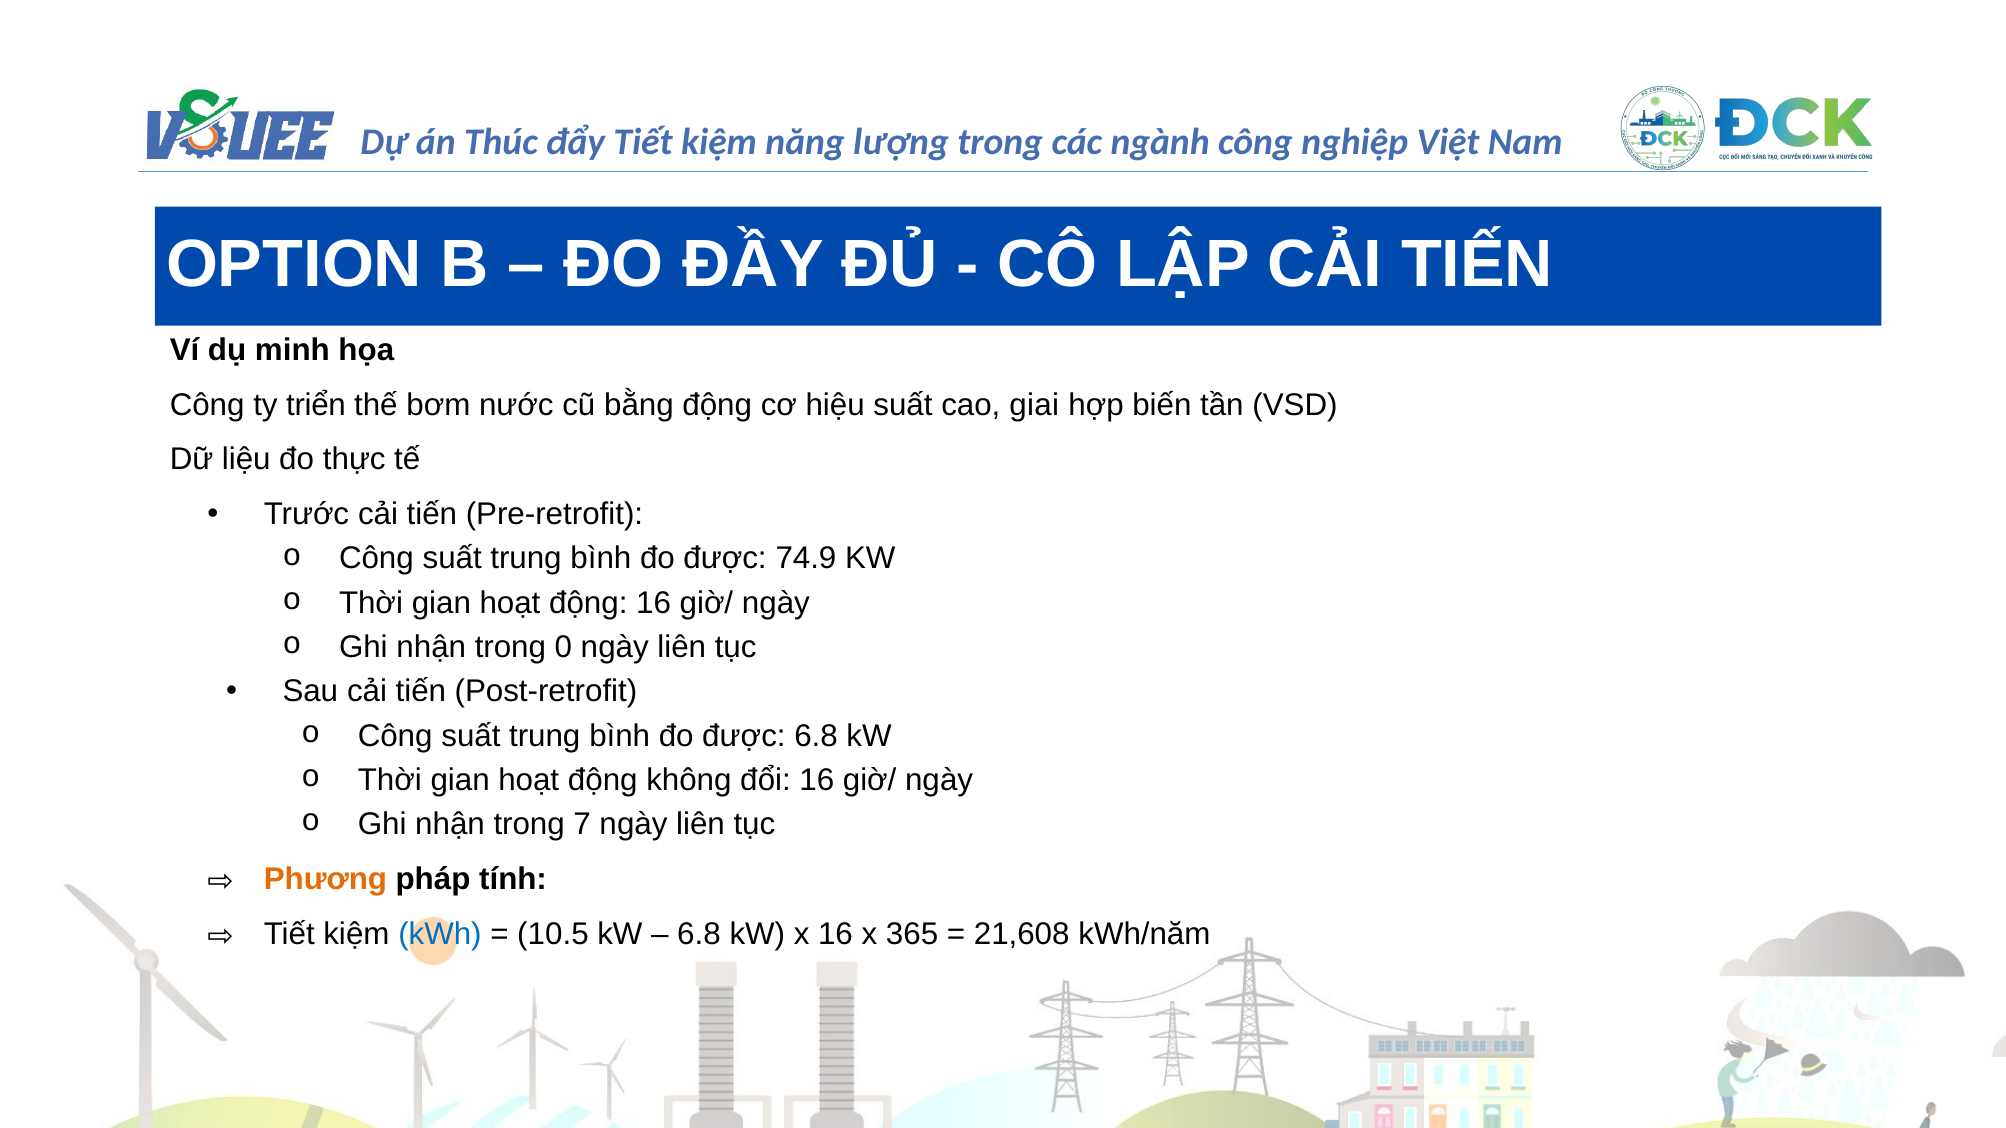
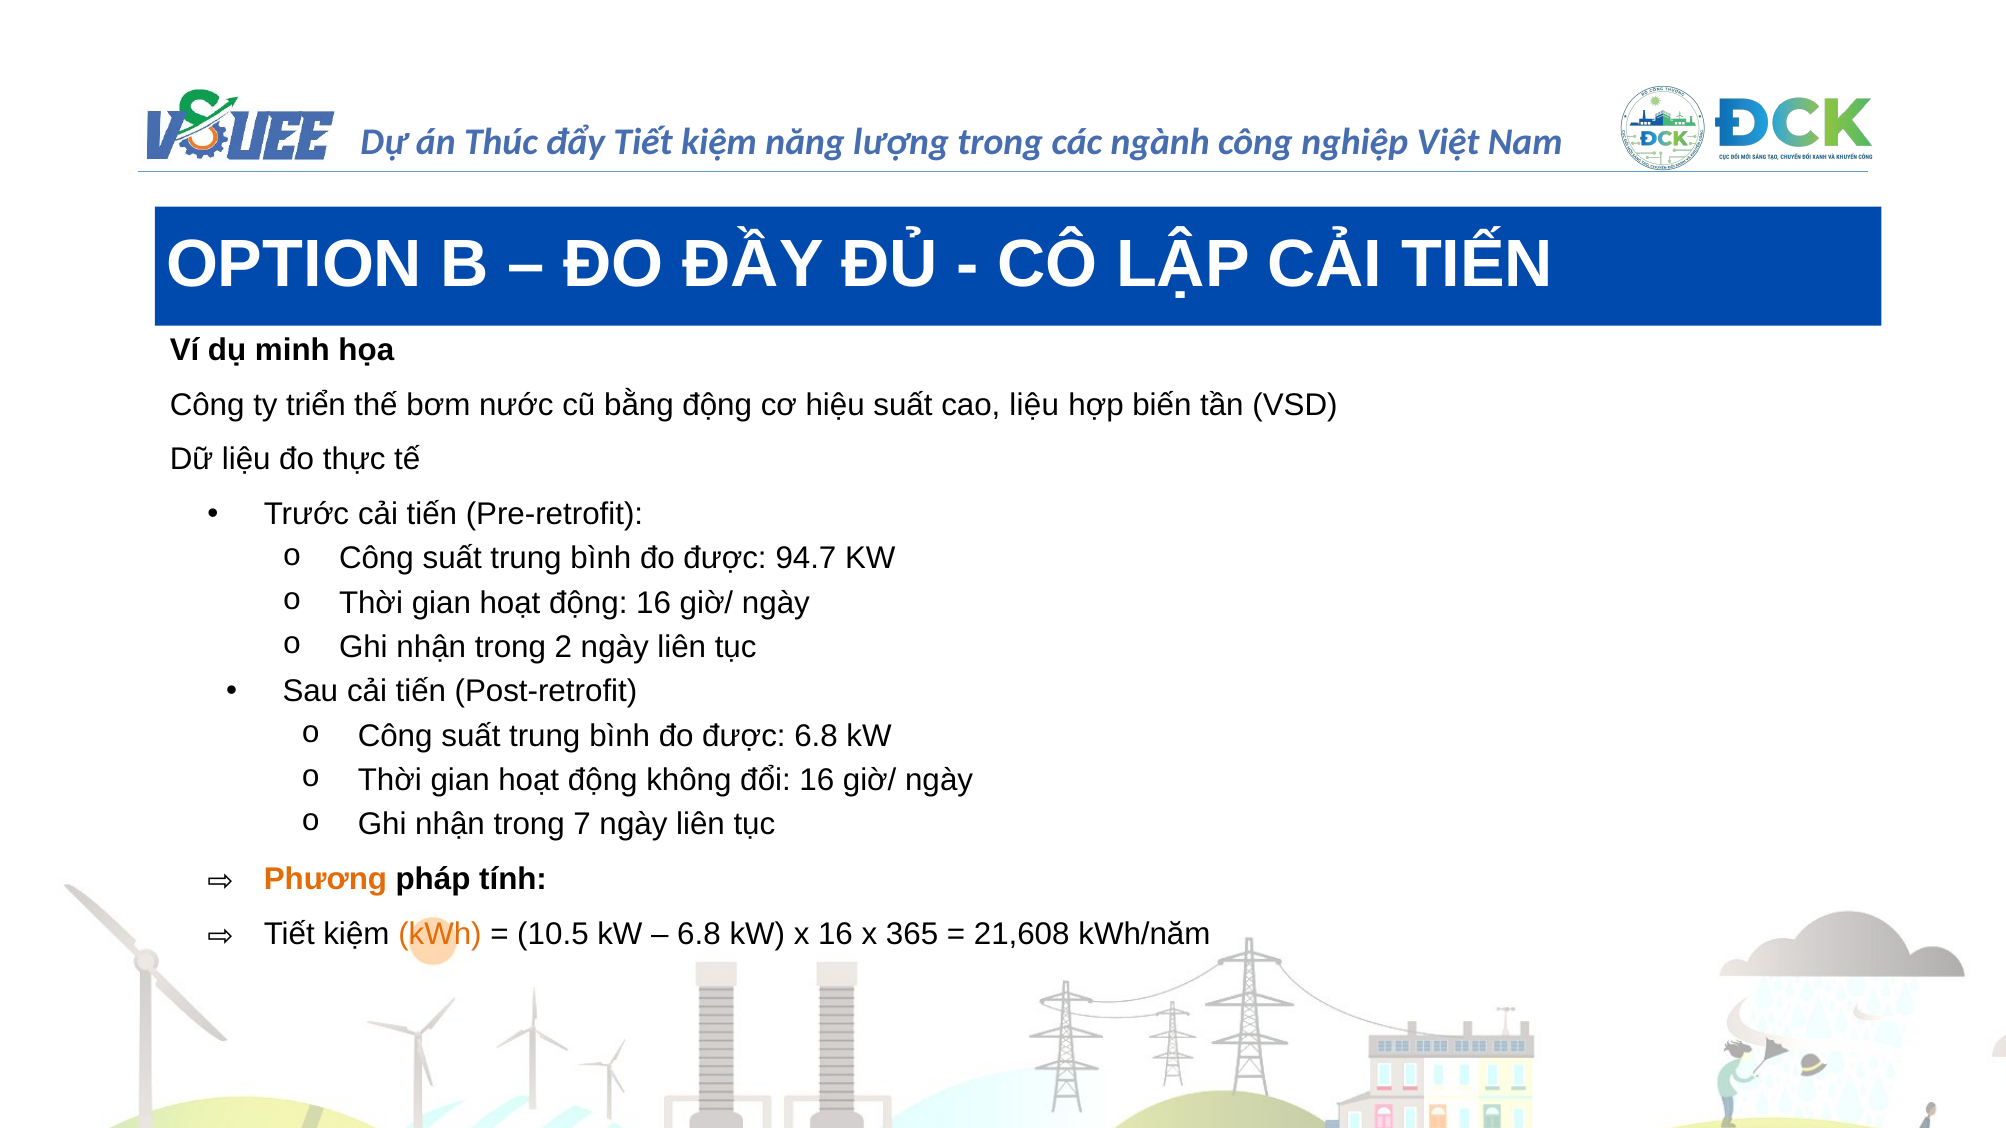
cao giai: giai -> liệu (1034, 405)
74.9: 74.9 -> 94.7 (806, 559)
0: 0 -> 2 (563, 647)
kWh colour: blue -> orange (440, 934)
